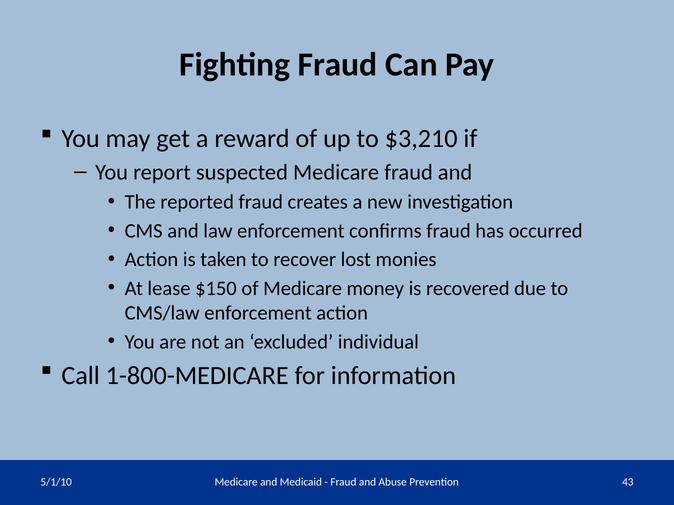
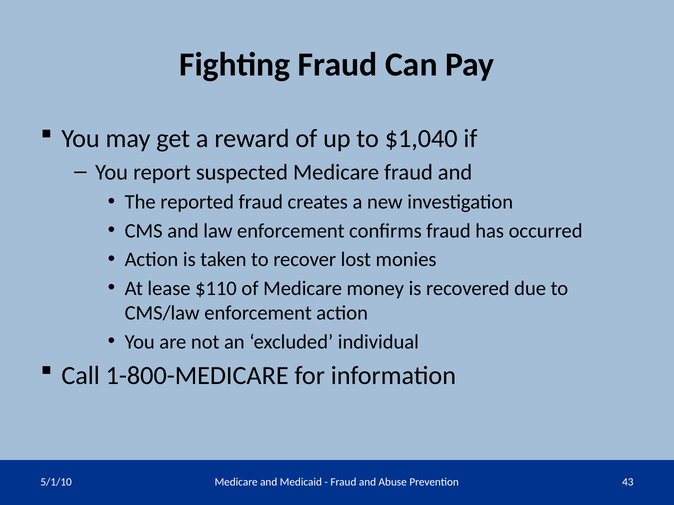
$3,210: $3,210 -> $1,040 (421, 139)
$150: $150 -> $110 (216, 289)
